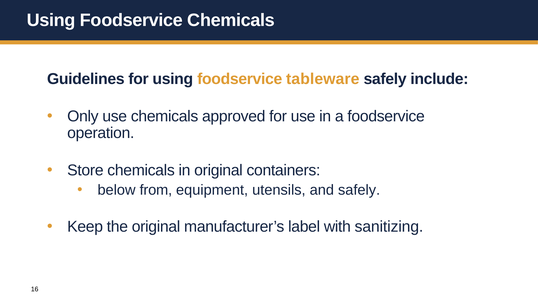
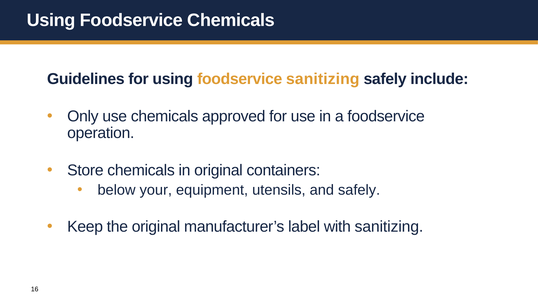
foodservice tableware: tableware -> sanitizing (323, 79)
from: from -> your (156, 190)
